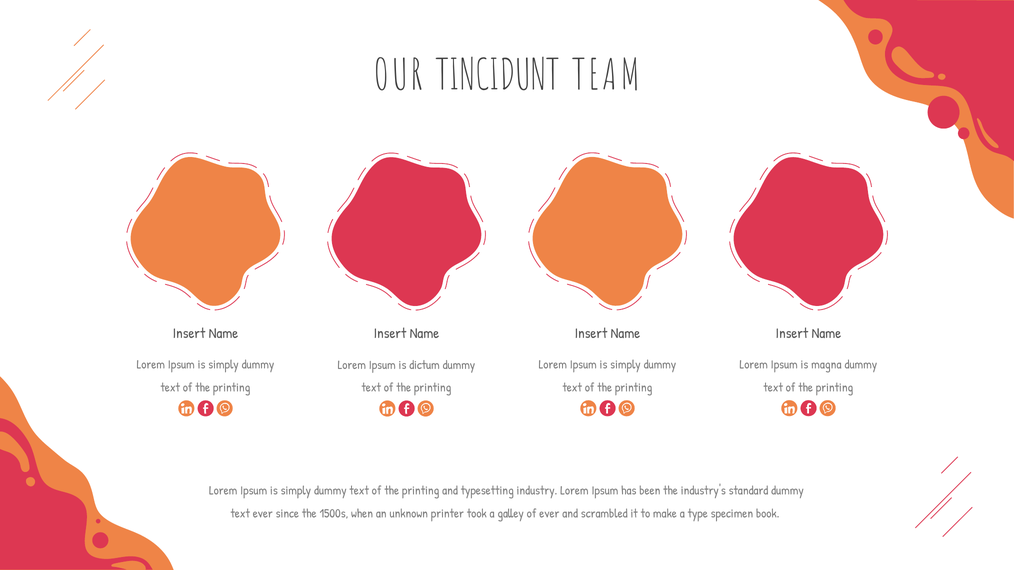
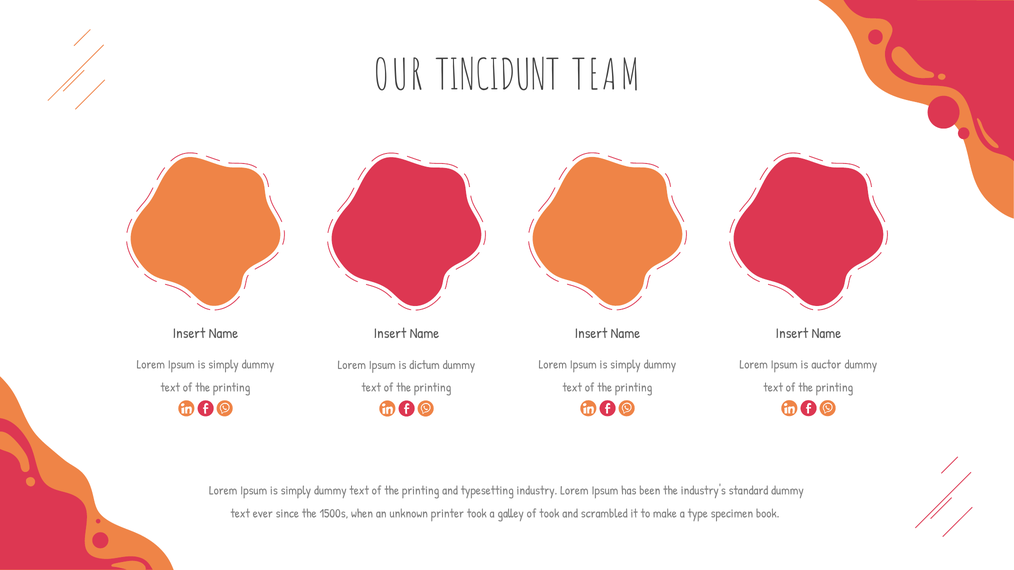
magna: magna -> auctor (826, 365)
of ever: ever -> took (549, 514)
